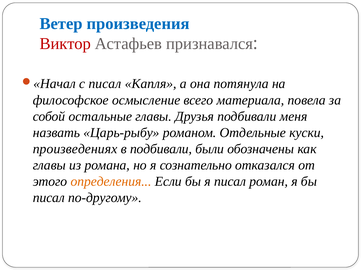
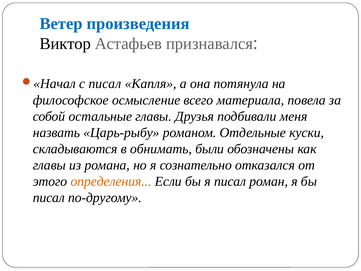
Виктор colour: red -> black (65, 44)
произведениях: произведениях -> складываются (75, 149)
в подбивали: подбивали -> обнимать (161, 149)
